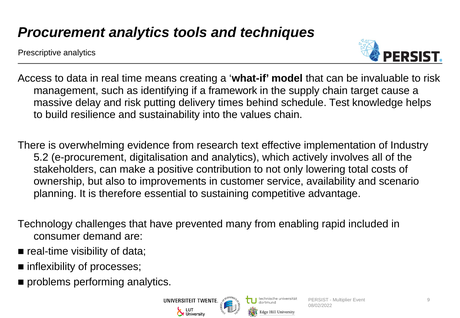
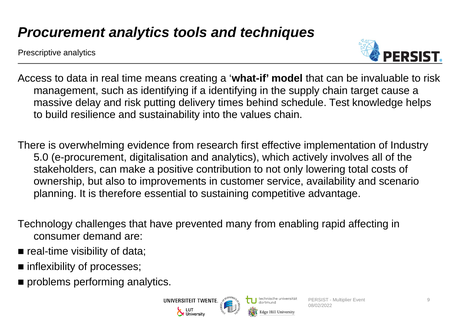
a framework: framework -> identifying (233, 91)
text: text -> first (250, 145)
5.2: 5.2 -> 5.0 (41, 158)
included: included -> affecting (368, 224)
